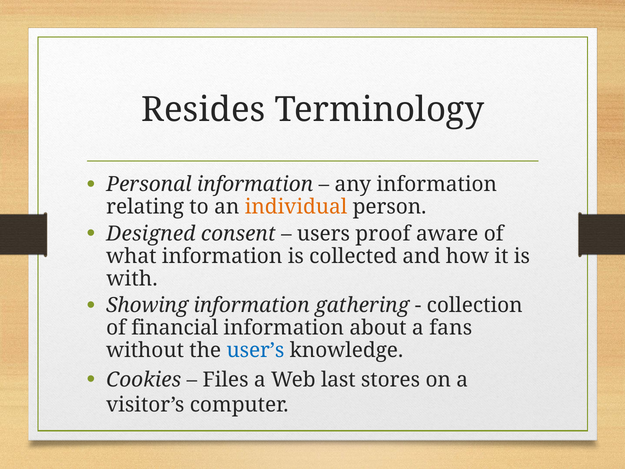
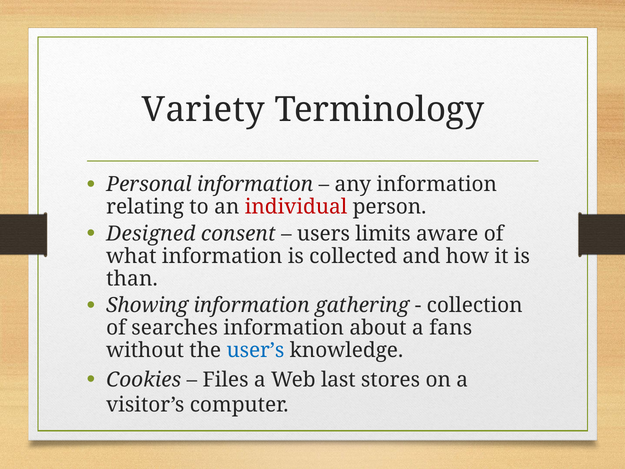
Resides: Resides -> Variety (203, 110)
individual colour: orange -> red (296, 207)
proof: proof -> limits (383, 234)
with: with -> than (132, 279)
financial: financial -> searches (175, 328)
